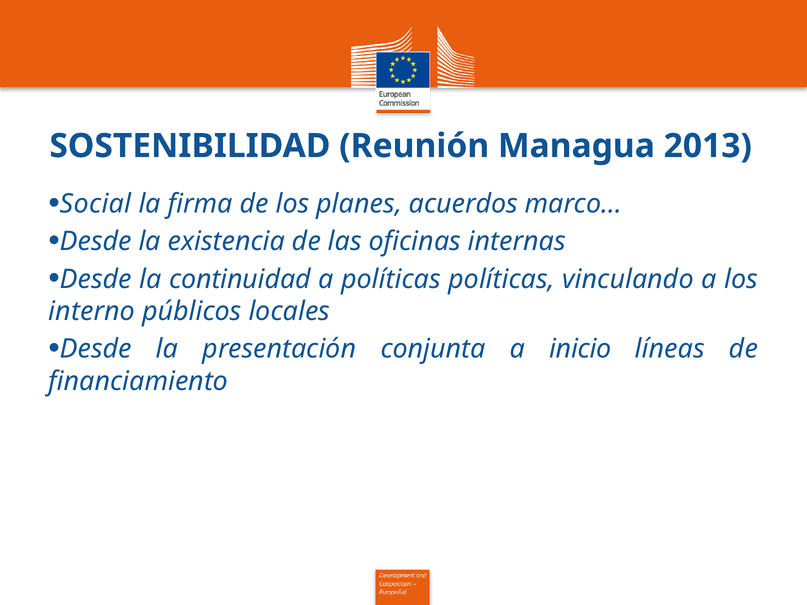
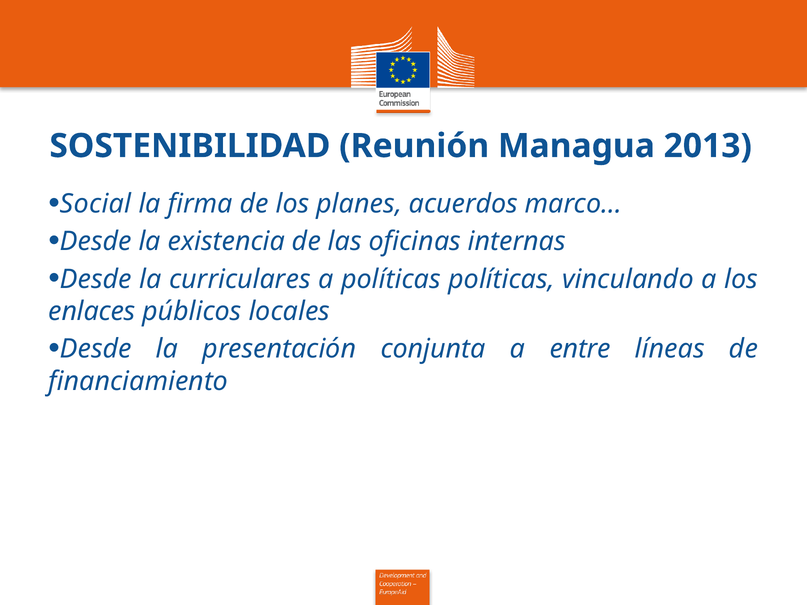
continuidad: continuidad -> curriculares (240, 279)
interno: interno -> enlaces (92, 312)
inicio: inicio -> entre (580, 349)
